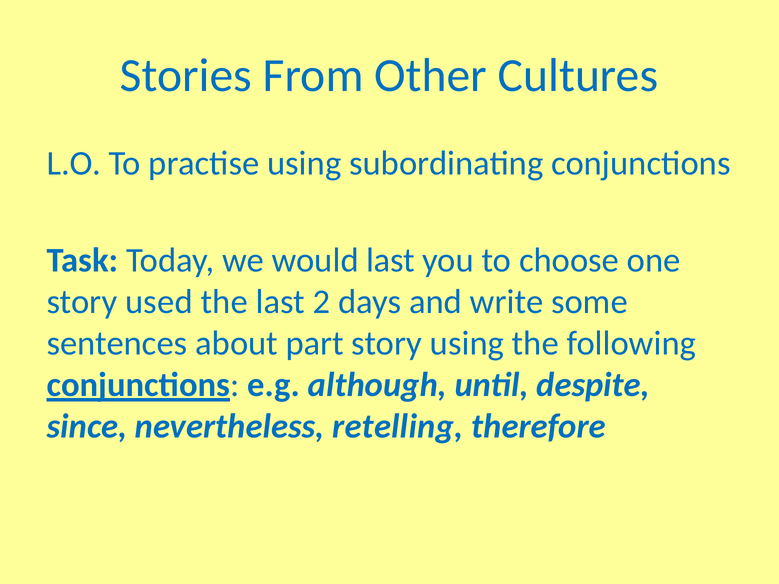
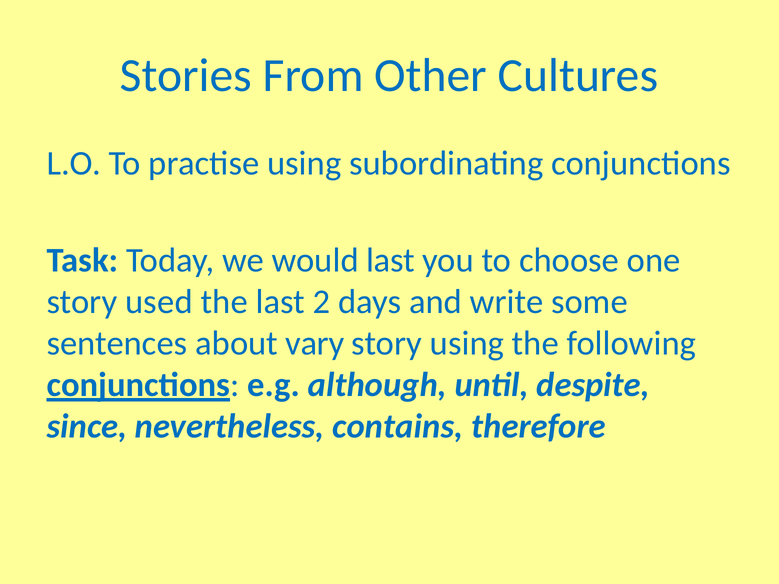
part: part -> vary (315, 344)
retelling: retelling -> contains (398, 427)
